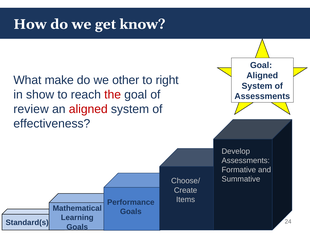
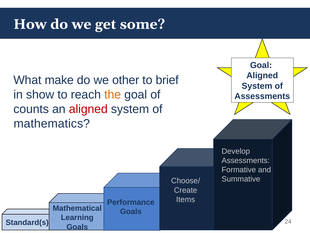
know: know -> some (142, 24)
right: right -> brief (167, 80)
the colour: red -> orange (113, 94)
review: review -> counts (31, 109)
effectiveness: effectiveness -> mathematics (52, 123)
